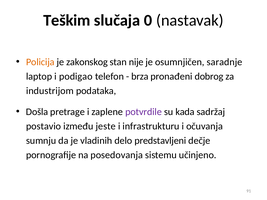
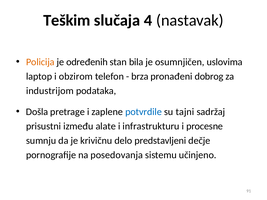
0: 0 -> 4 (148, 20)
zakonskog: zakonskog -> određenih (87, 62)
nije: nije -> bila (136, 62)
saradnje: saradnje -> uslovima (225, 62)
podigao: podigao -> obzirom (76, 76)
potvrdile colour: purple -> blue (144, 112)
kada: kada -> tajni (185, 112)
postavio: postavio -> prisustni (44, 126)
jeste: jeste -> alate (106, 126)
očuvanja: očuvanja -> procesne (205, 126)
vladinih: vladinih -> krivičnu (96, 141)
